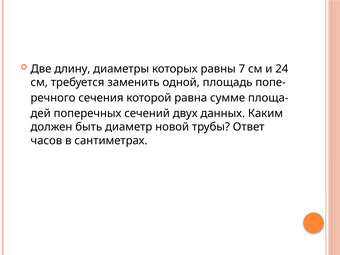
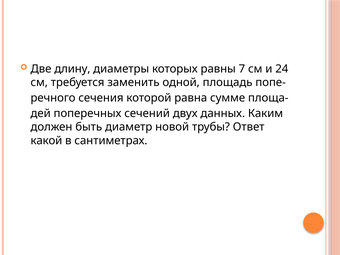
часов: часов -> какой (46, 141)
